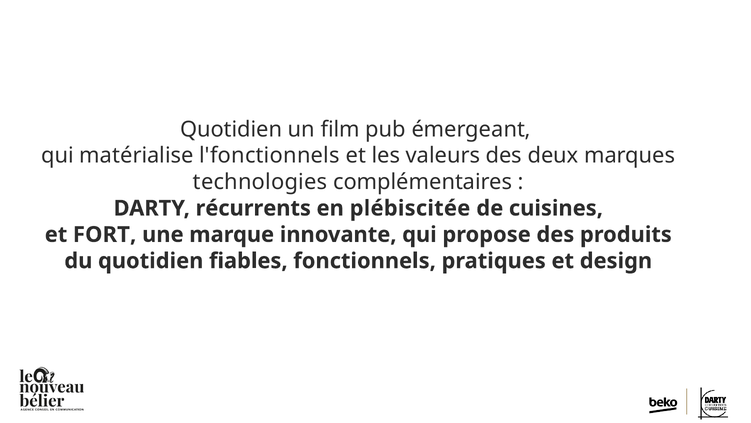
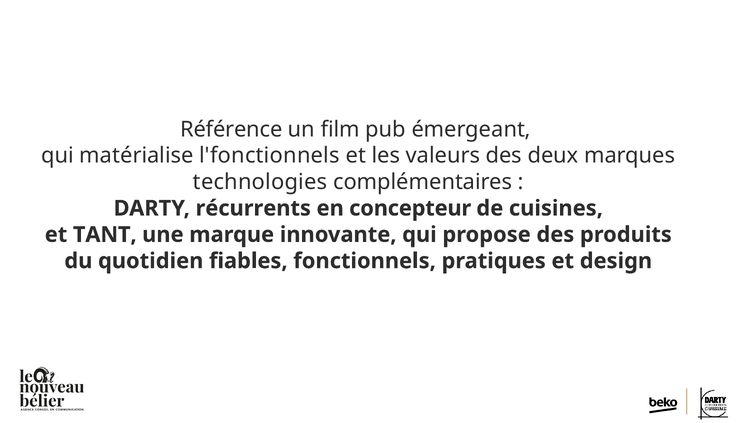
Quotidien: Quotidien -> Référence (231, 129)
plébiscitée: plébiscitée -> concepteur (410, 208)
FORT: FORT -> TANT (105, 234)
